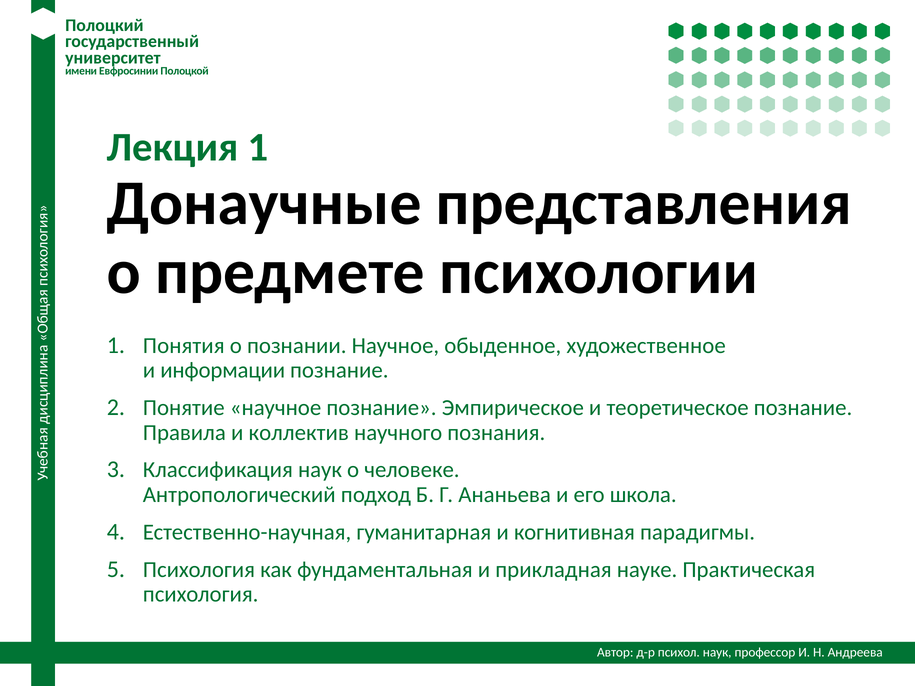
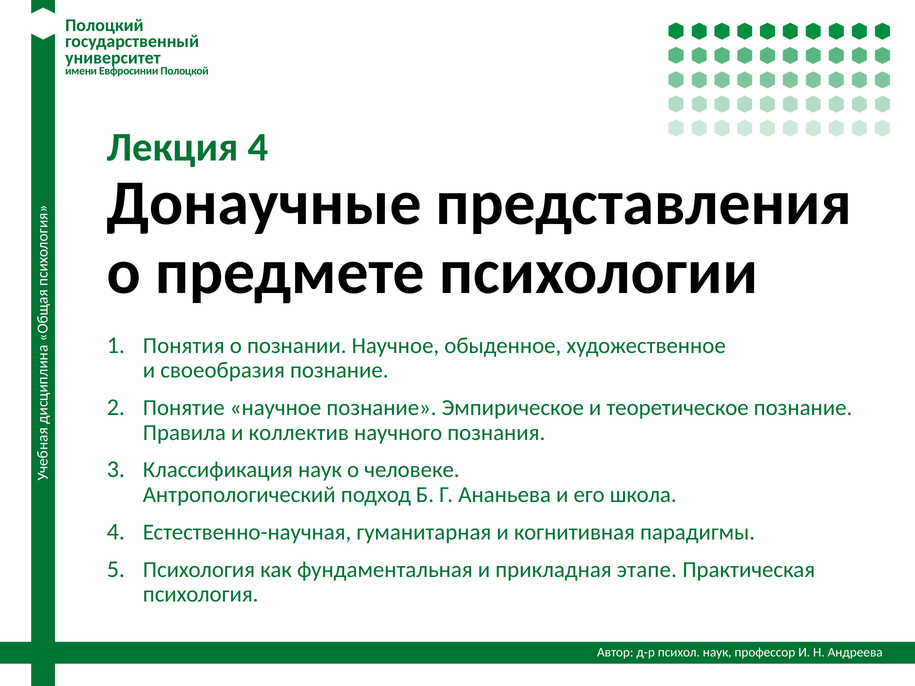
Лекция 1: 1 -> 4 (258, 147)
информации: информации -> своеобразия (223, 371)
науке: науке -> этапе (647, 570)
